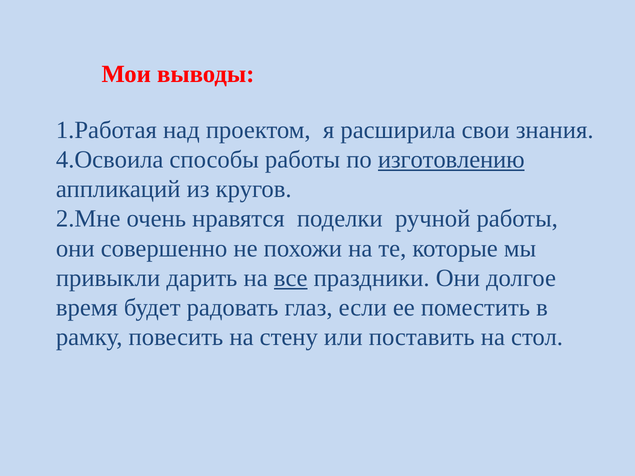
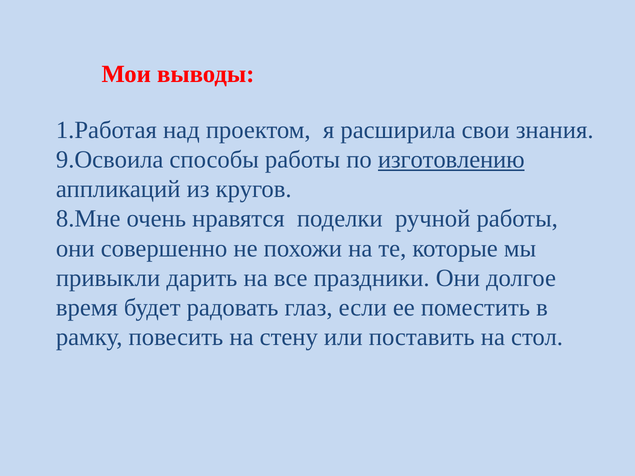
4.Освоила: 4.Освоила -> 9.Освоила (110, 160)
2.Мне: 2.Мне -> 8.Мне (88, 219)
все underline: present -> none (291, 278)
